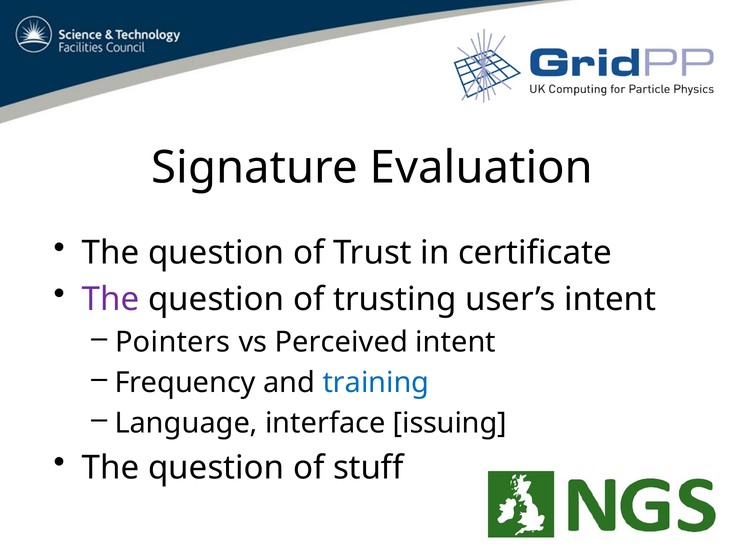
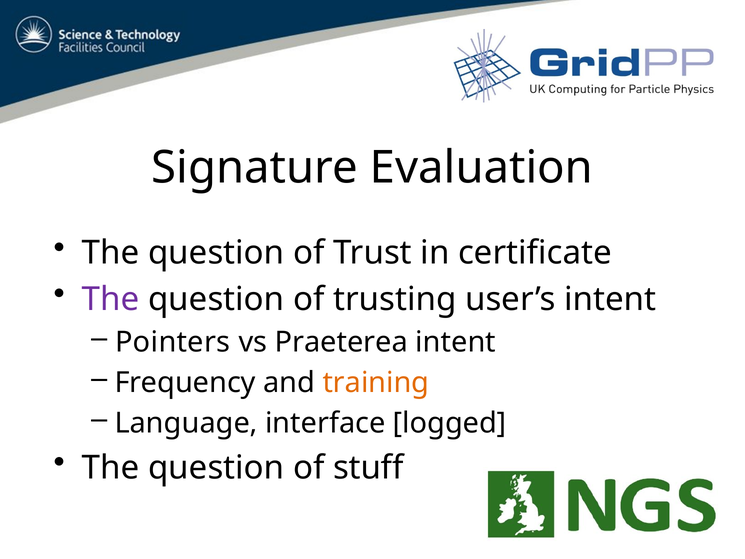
Perceived: Perceived -> Praeterea (341, 342)
training colour: blue -> orange (376, 383)
issuing: issuing -> logged (450, 423)
